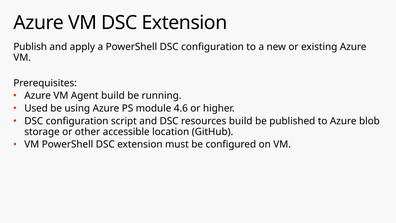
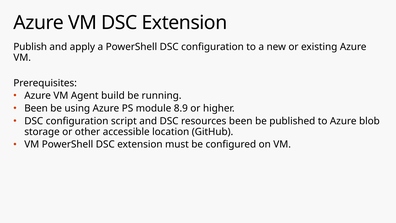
Used: Used -> Been (36, 108)
4.6: 4.6 -> 8.9 (181, 108)
resources build: build -> been (241, 121)
